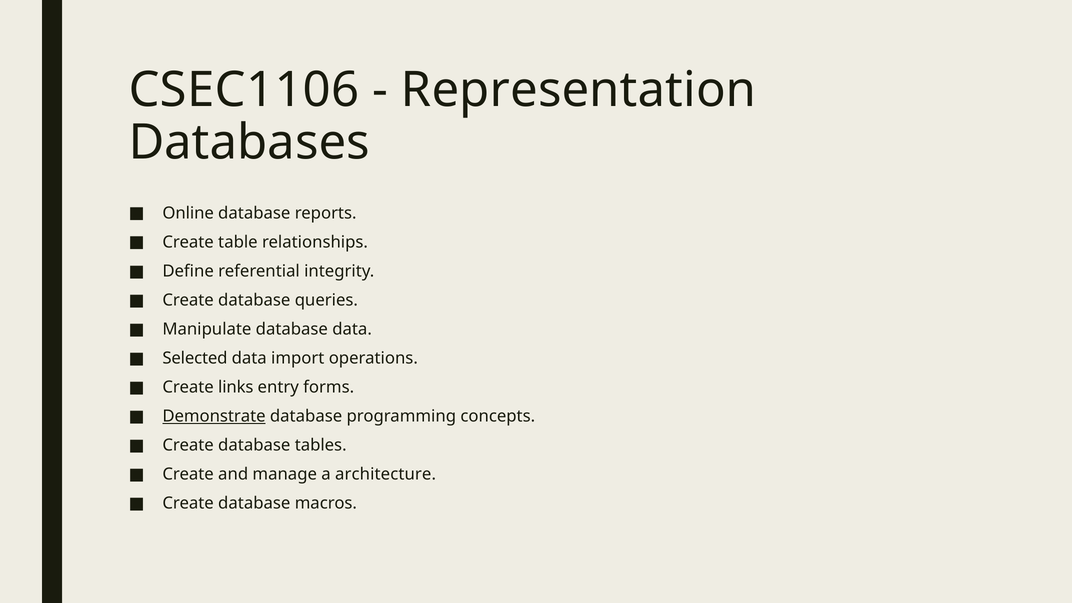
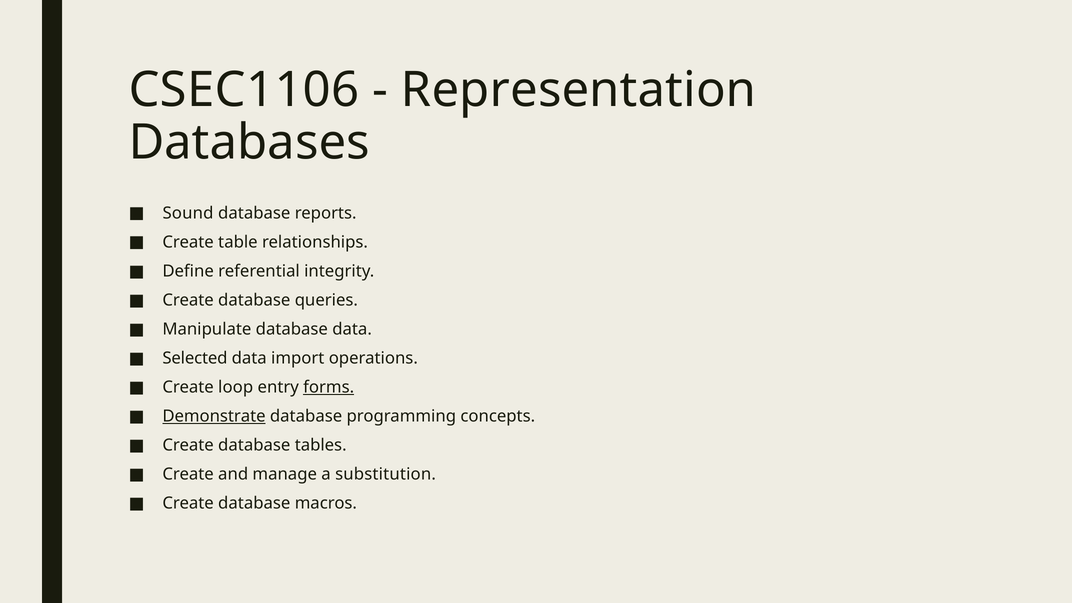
Online: Online -> Sound (188, 213)
links: links -> loop (236, 387)
forms underline: none -> present (329, 387)
architecture: architecture -> substitution (386, 474)
